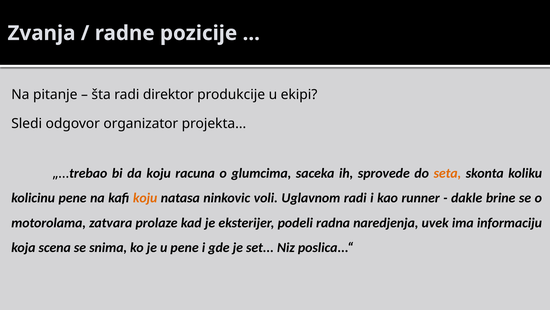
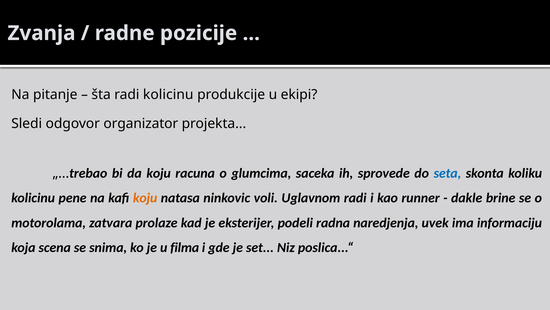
radi direktor: direktor -> kolicinu (168, 94)
seta colour: orange -> blue (447, 173)
u pene: pene -> filma (185, 247)
